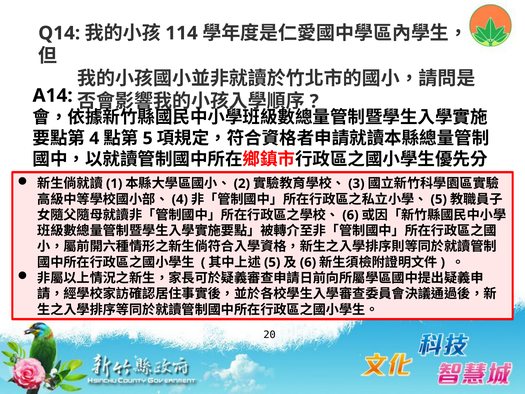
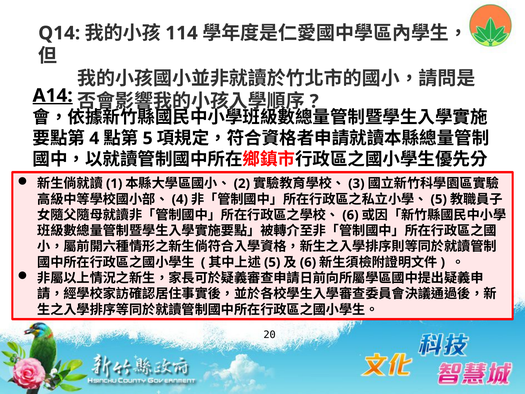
A14 underline: none -> present (53, 96)
